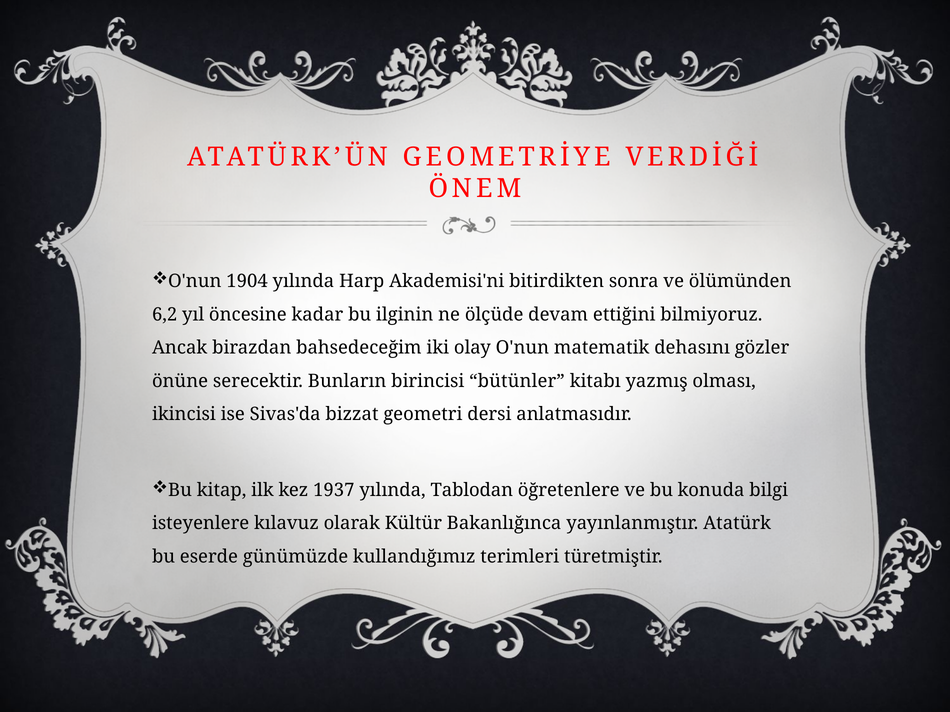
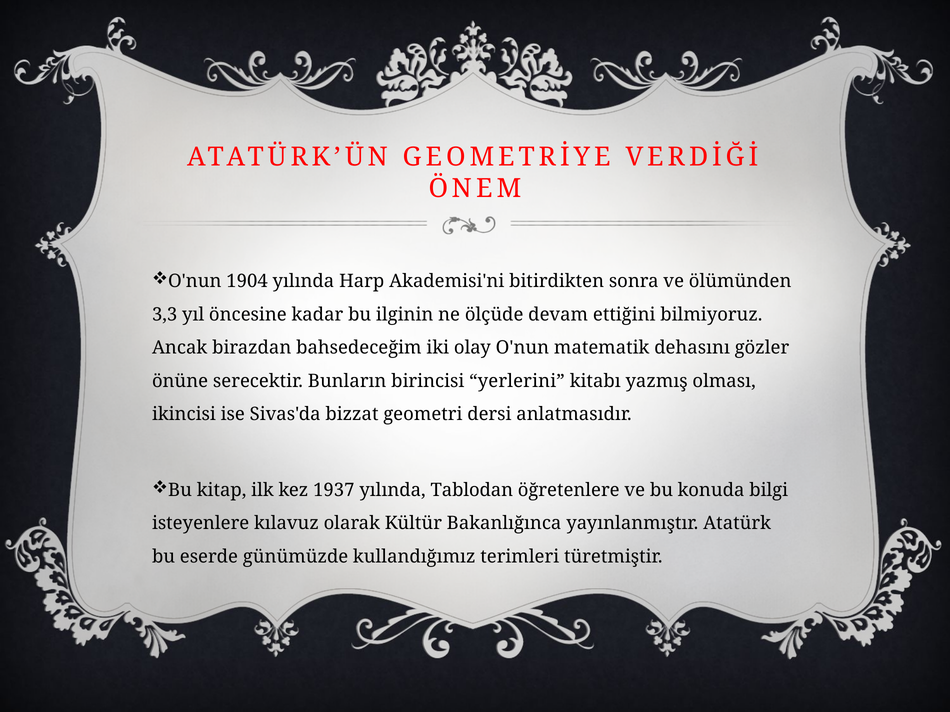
6,2: 6,2 -> 3,3 (165, 315)
bütünler: bütünler -> yerlerini (517, 381)
